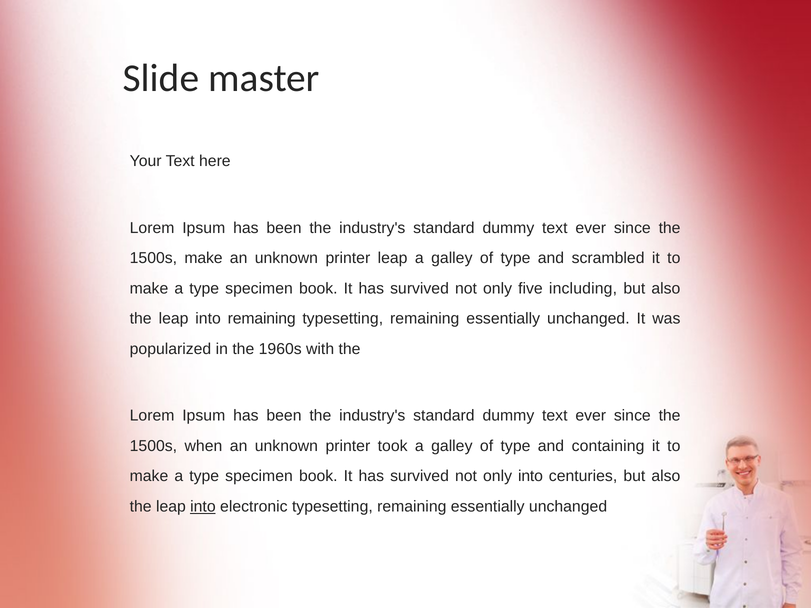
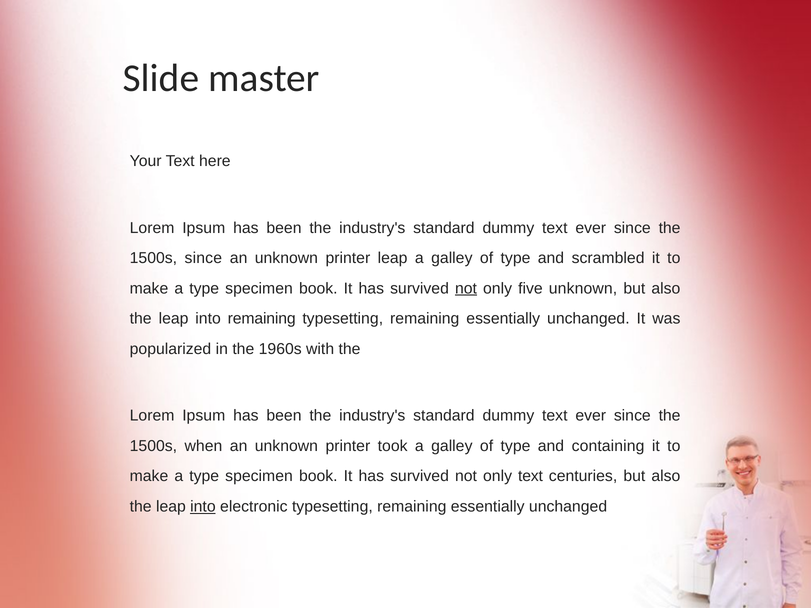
1500s make: make -> since (203, 258)
not underline: none -> present (466, 289)
five including: including -> unknown (583, 289)
only into: into -> text (531, 476)
